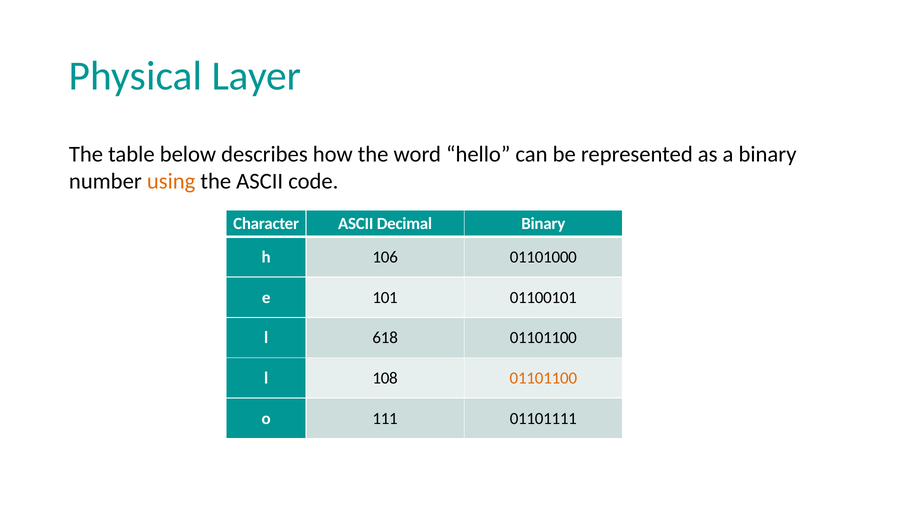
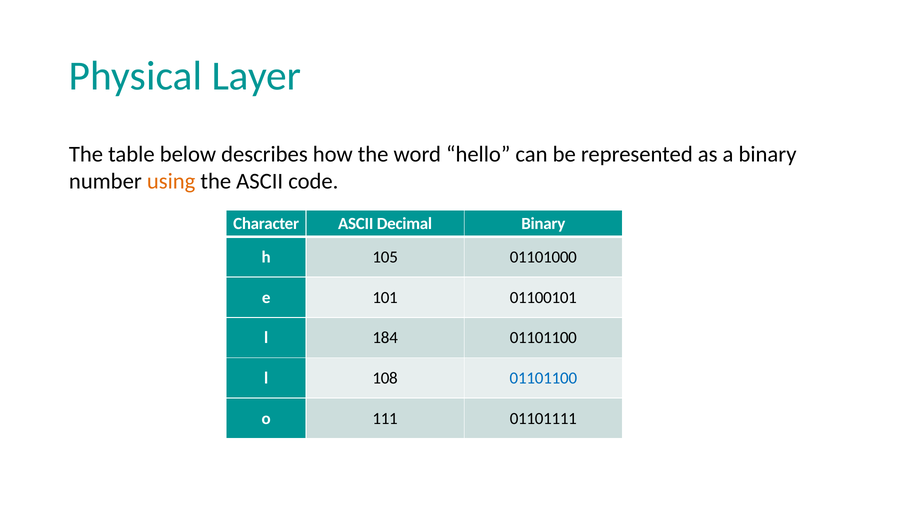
106: 106 -> 105 (385, 257)
618: 618 -> 184 (385, 338)
01101100 colour: orange -> blue (543, 378)
